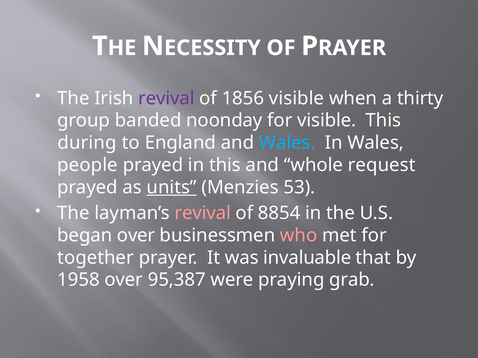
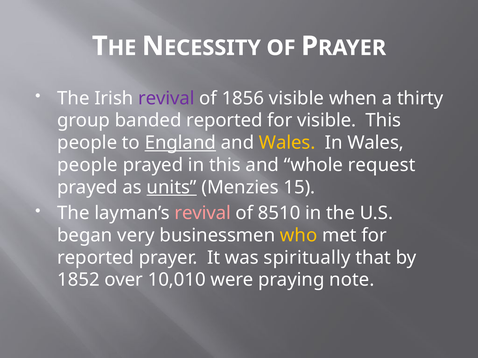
banded noonday: noonday -> reported (224, 121)
during: during -> people (87, 143)
England underline: none -> present (180, 143)
Wales colour: light blue -> yellow (287, 143)
53: 53 -> 15 (299, 187)
8854: 8854 -> 8510 (279, 213)
began over: over -> very (136, 236)
who colour: pink -> yellow (299, 236)
together: together -> reported (96, 258)
invaluable: invaluable -> spiritually (307, 258)
1958: 1958 -> 1852 (79, 280)
95,387: 95,387 -> 10,010 (177, 280)
grab: grab -> note (352, 280)
